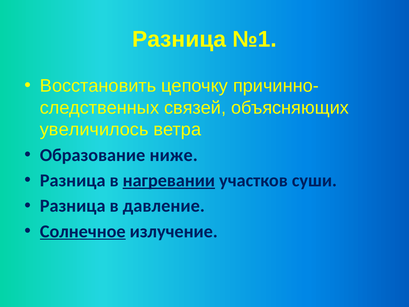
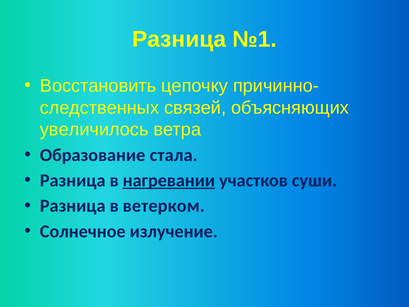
ниже: ниже -> стала (174, 155)
давление: давление -> ветерком (164, 206)
Солнечное underline: present -> none (83, 231)
